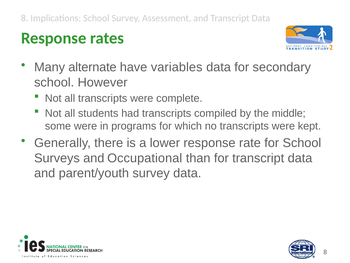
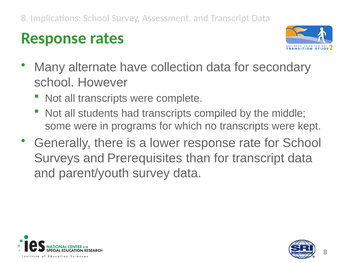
variables: variables -> collection (177, 67)
Occupational: Occupational -> Prerequisites (145, 158)
